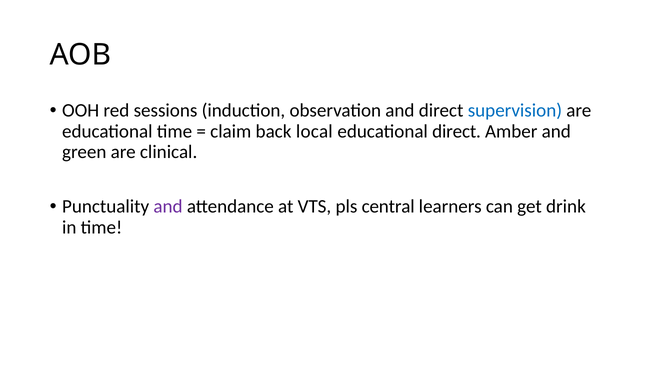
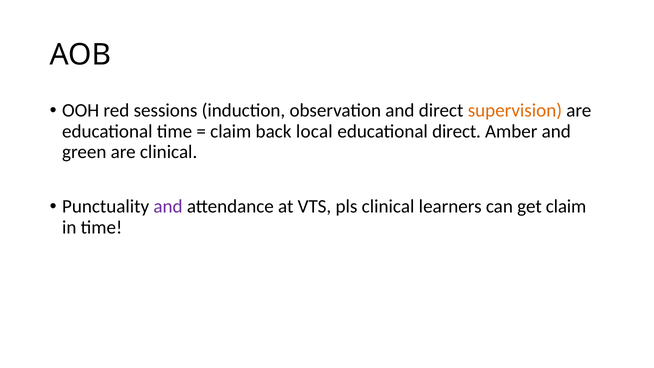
supervision colour: blue -> orange (515, 111)
pls central: central -> clinical (388, 207)
get drink: drink -> claim (566, 207)
